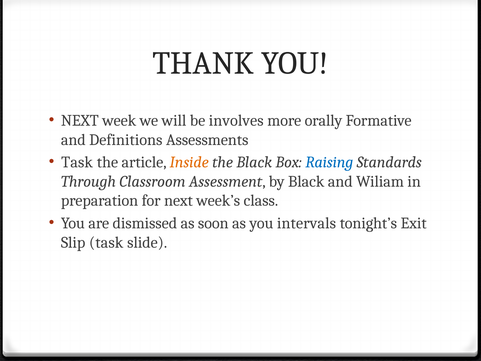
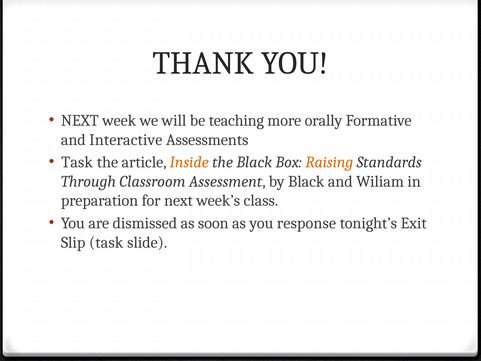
involves: involves -> teaching (236, 120)
Definitions: Definitions -> Interactive (126, 140)
Raising colour: blue -> orange (329, 162)
intervals: intervals -> response (306, 223)
